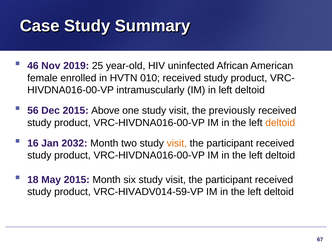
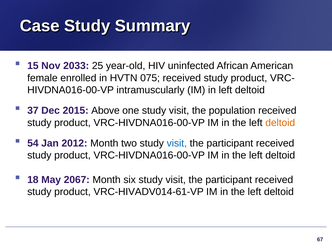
46: 46 -> 15 (33, 66)
2019: 2019 -> 2033 (76, 66)
010: 010 -> 075 (150, 78)
56: 56 -> 37 (33, 111)
previously: previously -> population (232, 111)
16: 16 -> 54 (33, 143)
2032: 2032 -> 2012 (74, 143)
visit colour: orange -> blue (177, 143)
May 2015: 2015 -> 2067 (77, 180)
VRC-HIVADV014-59-VP: VRC-HIVADV014-59-VP -> VRC-HIVADV014-61-VP (149, 192)
